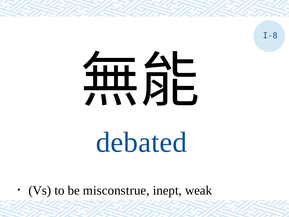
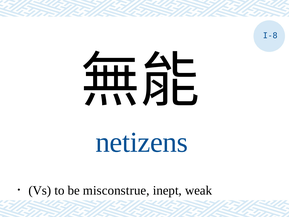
debated: debated -> netizens (142, 142)
